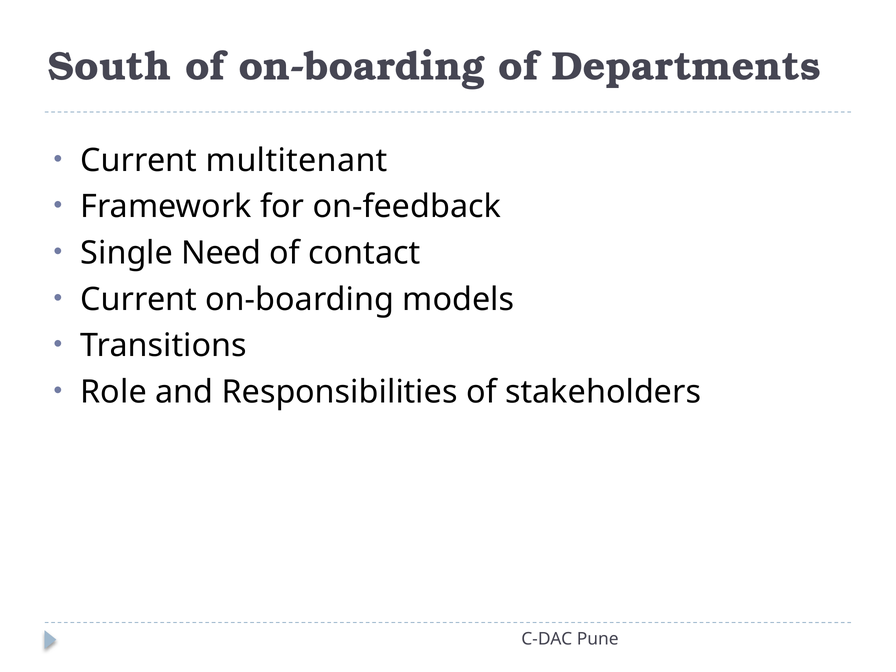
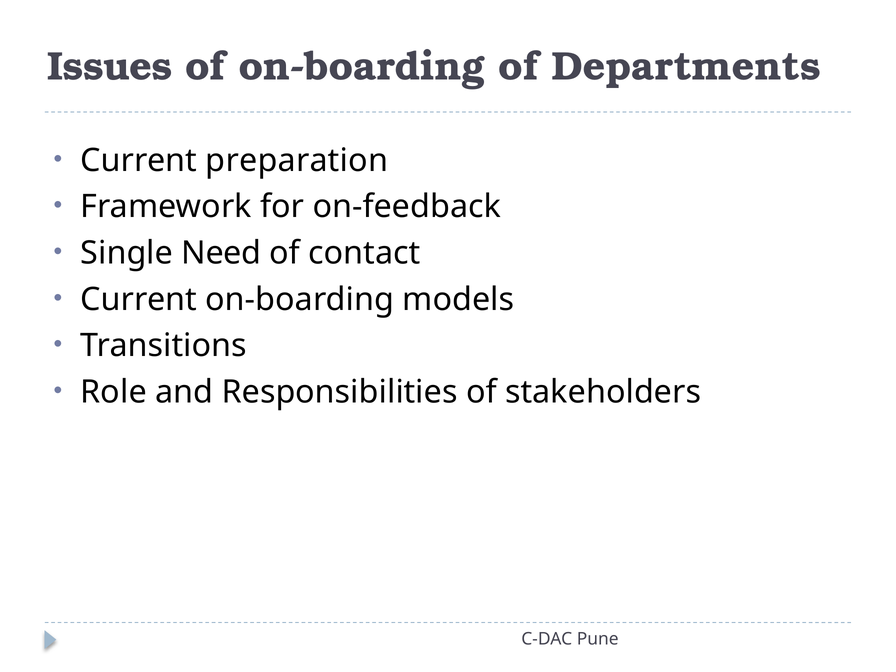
South: South -> Issues (110, 67)
multitenant: multitenant -> preparation (297, 160)
